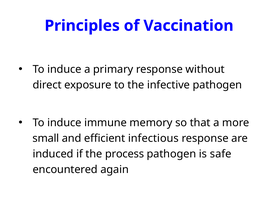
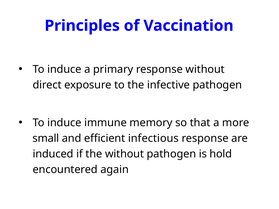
the process: process -> without (125, 154)
safe: safe -> hold (221, 154)
